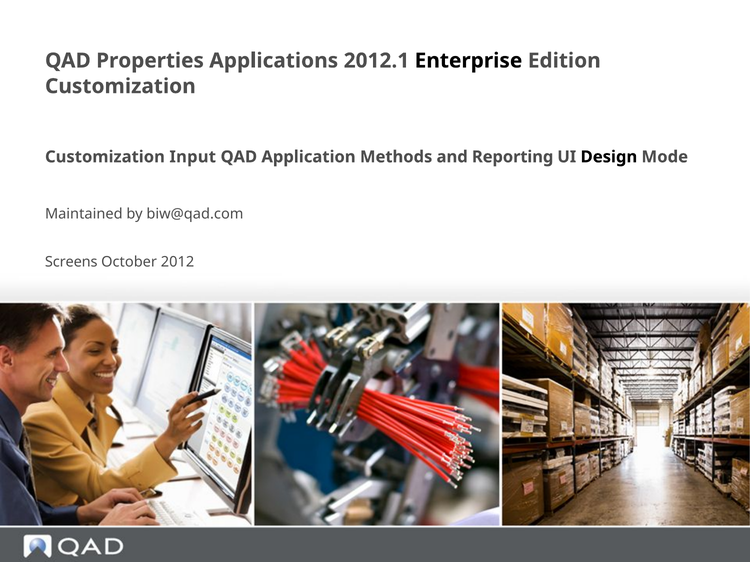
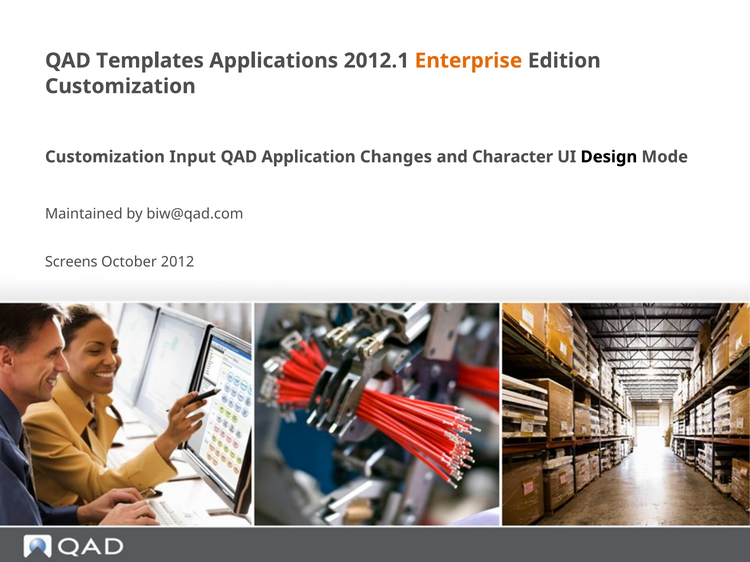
Properties: Properties -> Templates (150, 61)
Enterprise colour: black -> orange (468, 61)
Methods: Methods -> Changes (396, 157)
Reporting: Reporting -> Character (513, 157)
